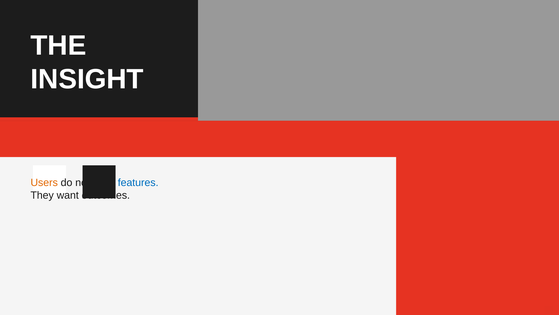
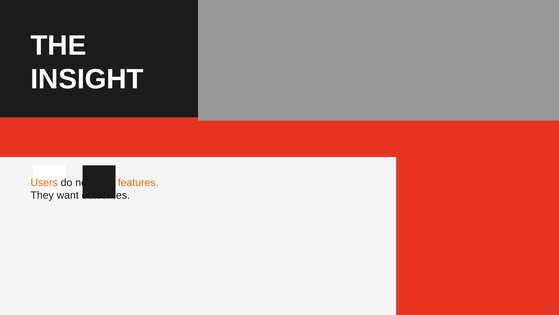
features colour: blue -> orange (138, 182)
